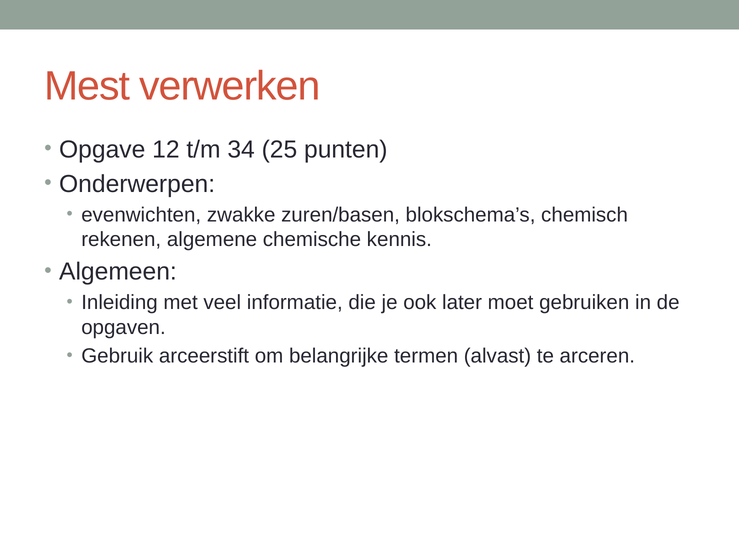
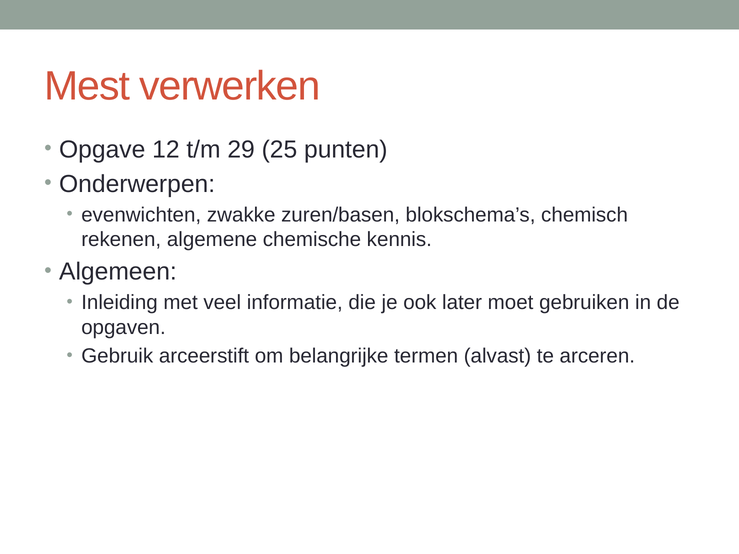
34: 34 -> 29 (241, 150)
